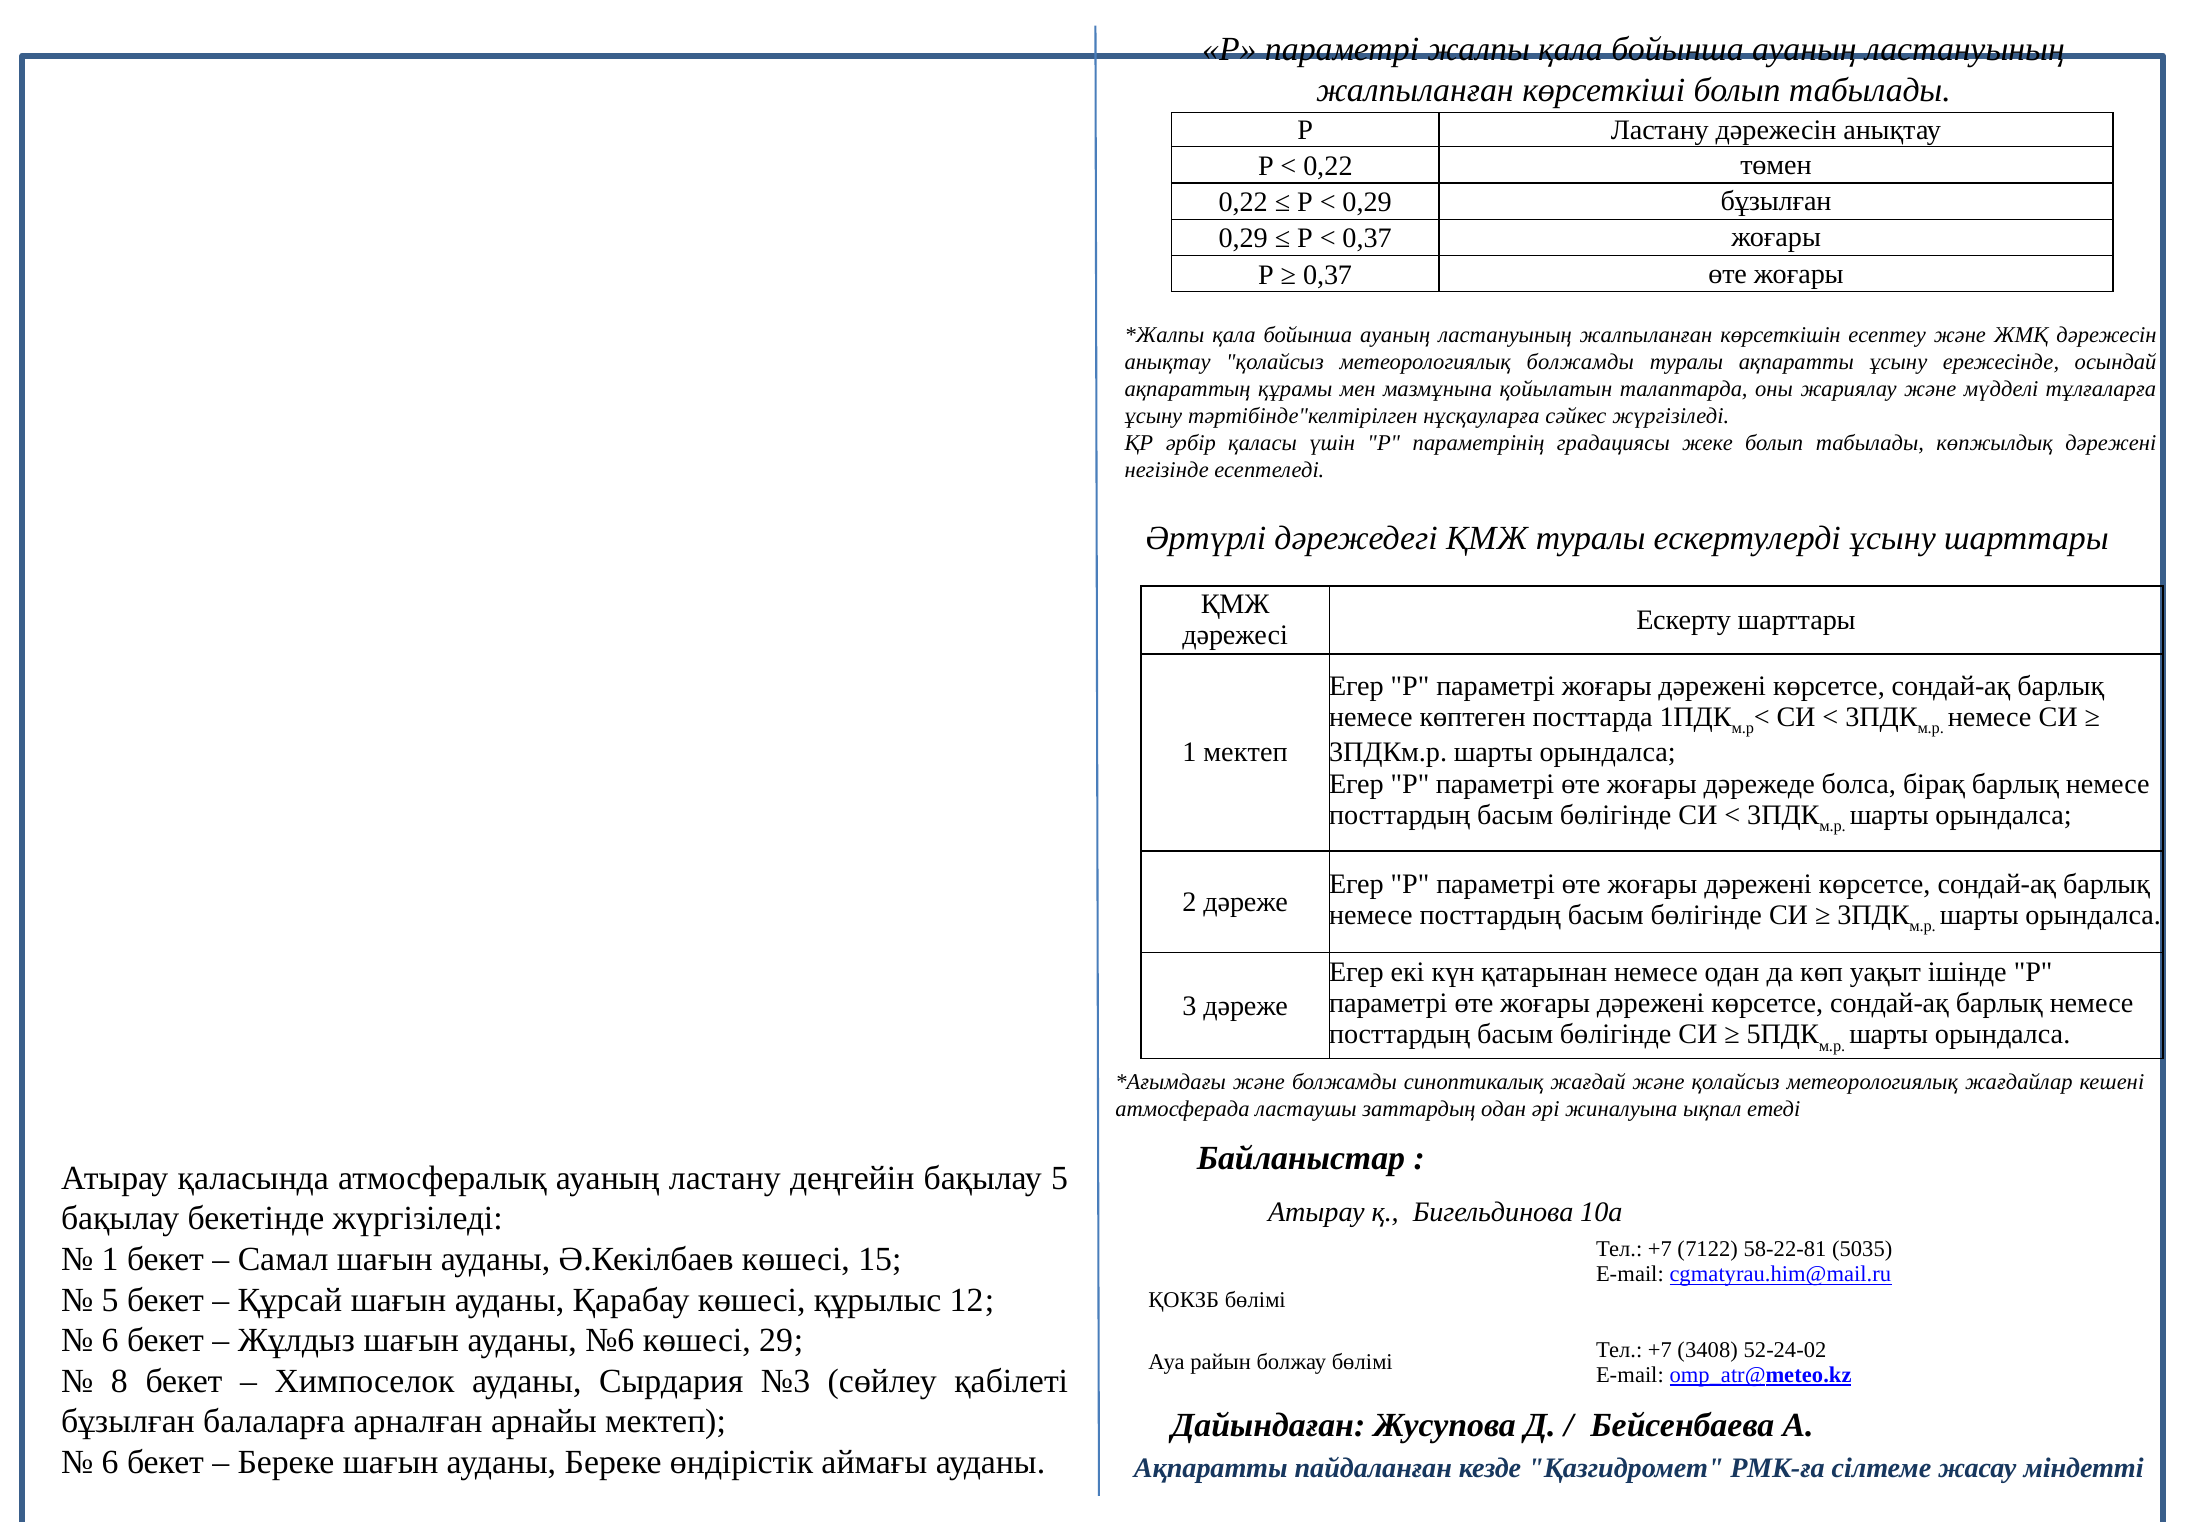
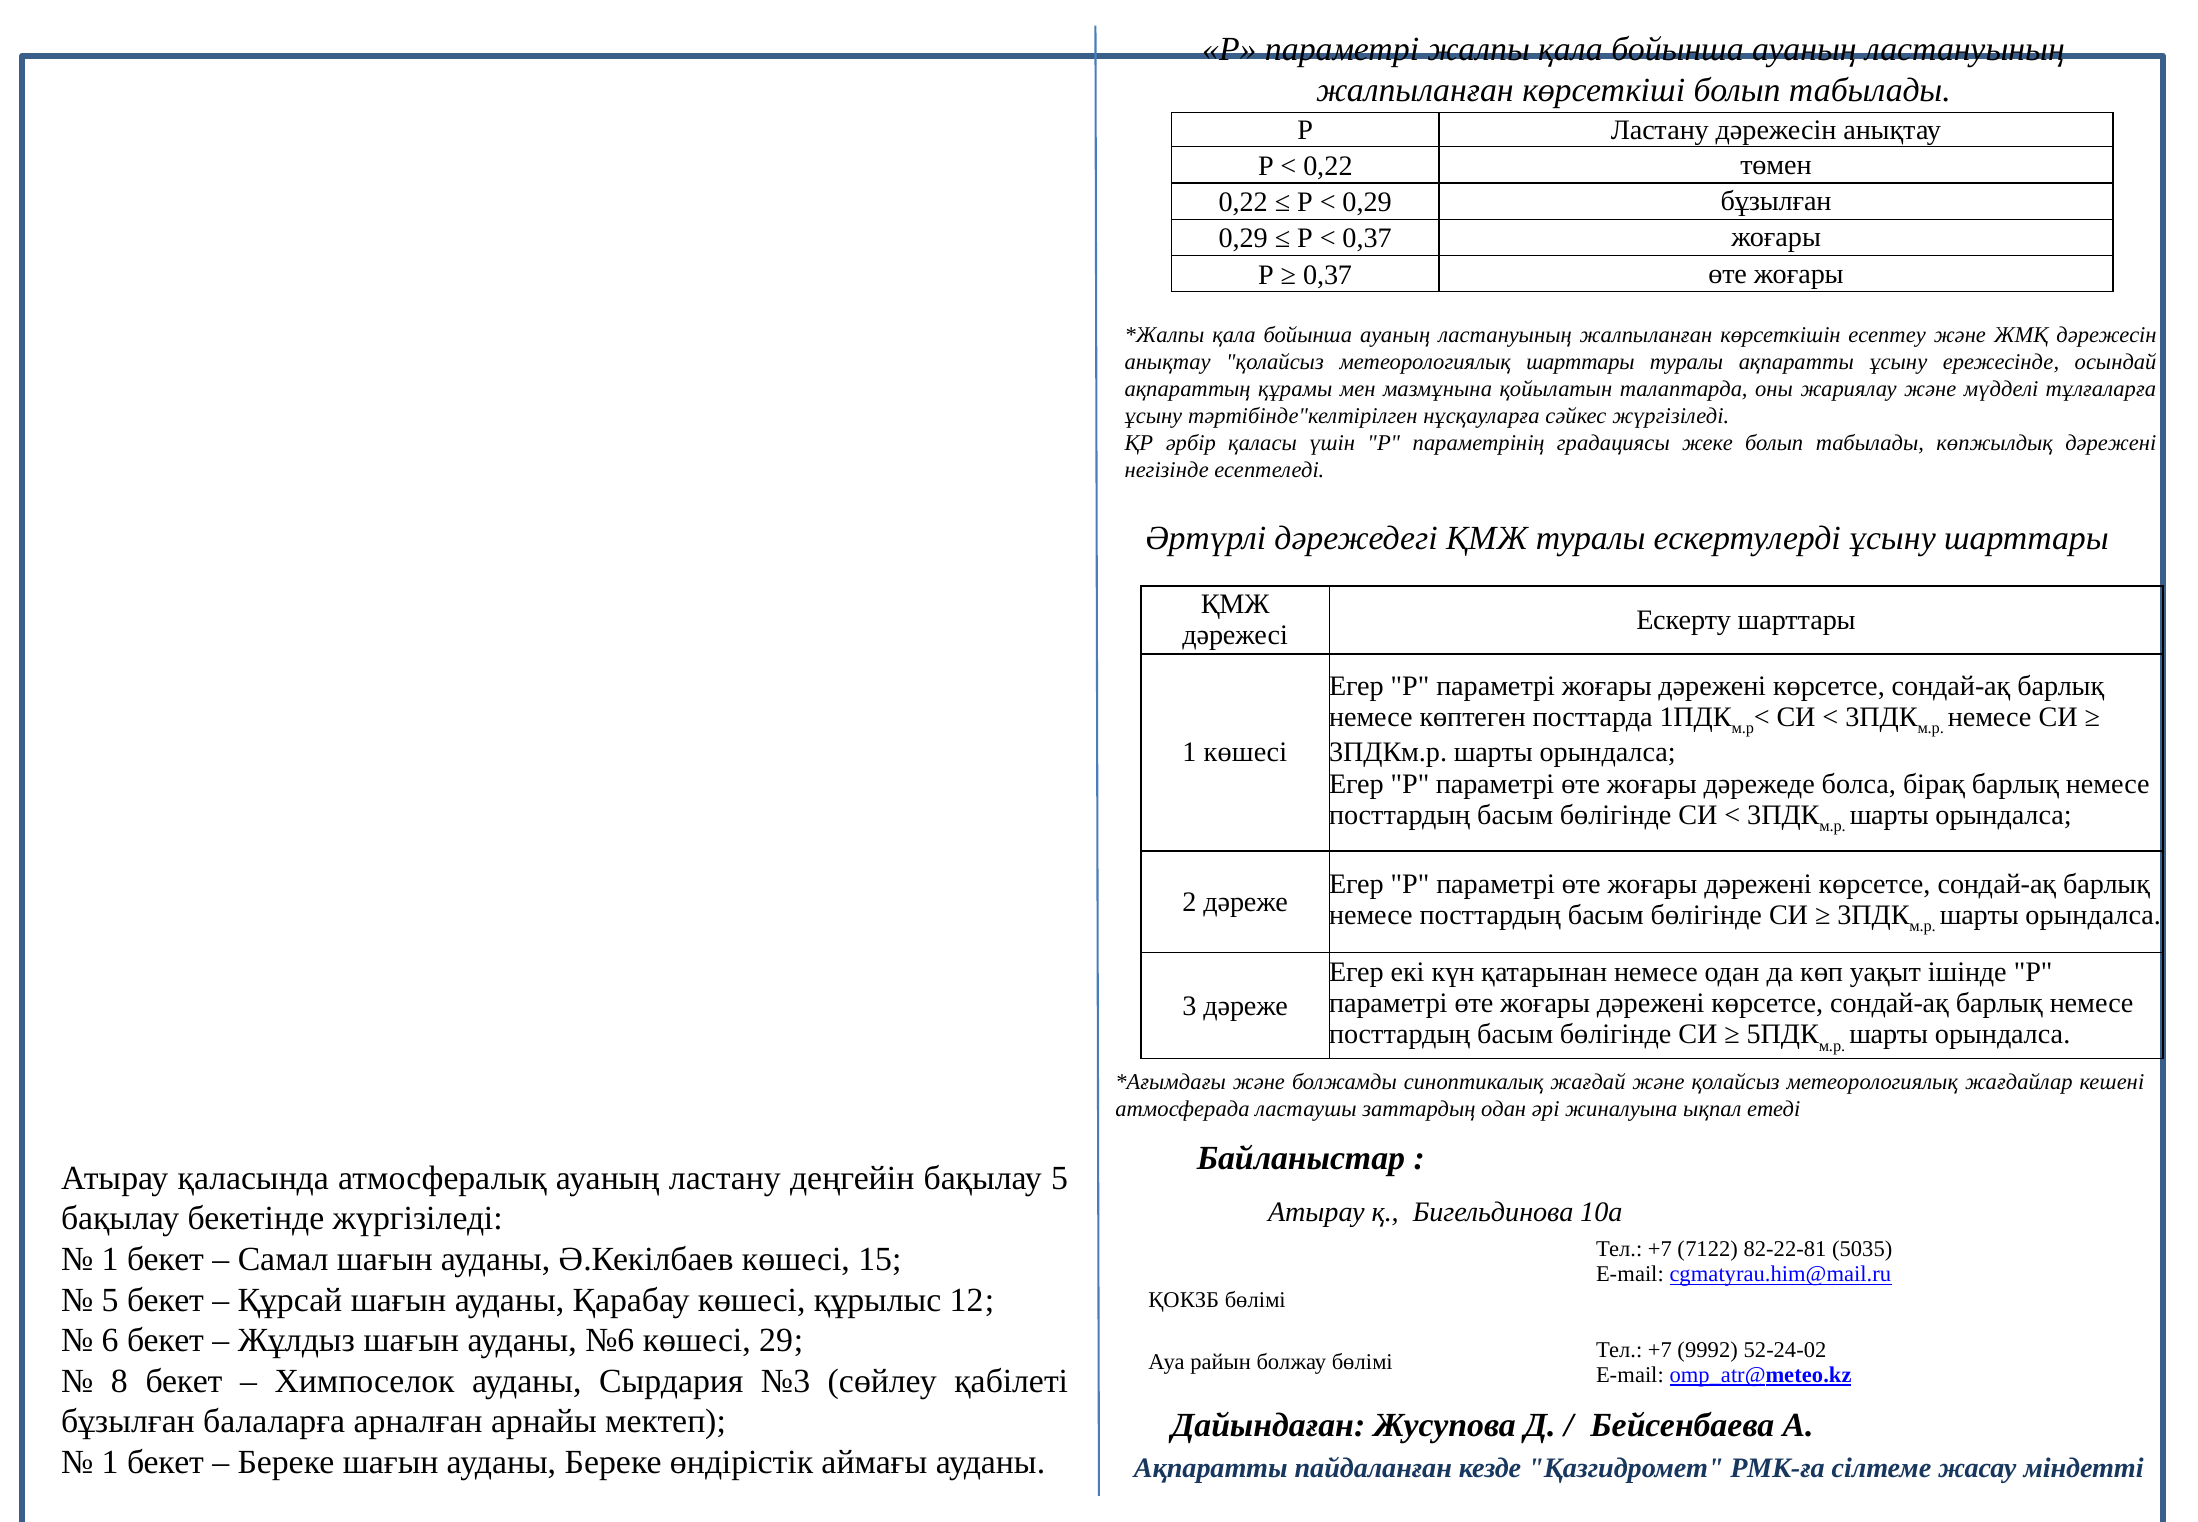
метеорологиялық болжамды: болжамды -> шарттары (1581, 362)
1 мектеп: мектеп -> көшесі (1245, 752)
58-22-81: 58-22-81 -> 82-22-81 (1785, 1249)
3408: 3408 -> 9992 (1708, 1350)
6: 6 -> 1 (110, 1462)
